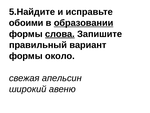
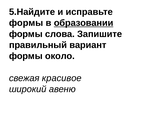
обоими: обоими -> формы (26, 23)
слова underline: present -> none (60, 34)
апельсин: апельсин -> красивое (62, 78)
